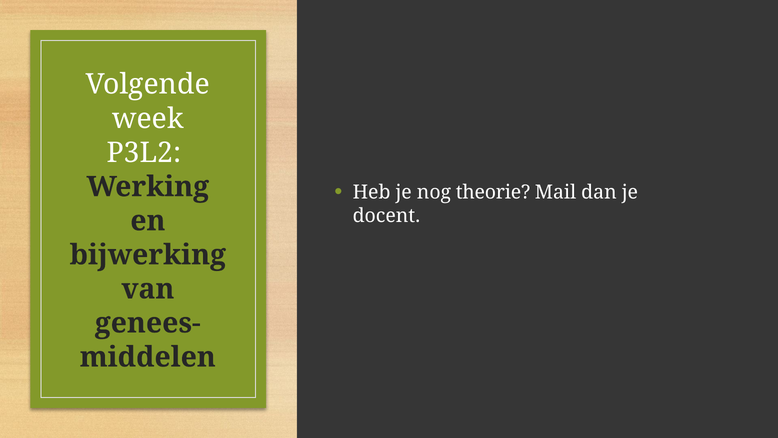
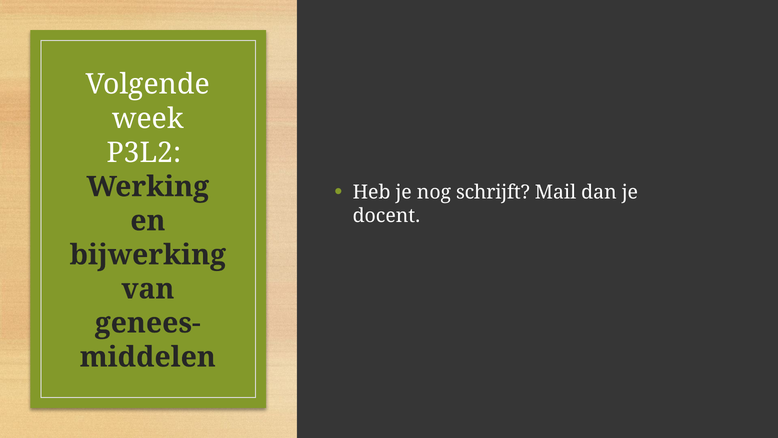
theorie: theorie -> schrijft (493, 192)
